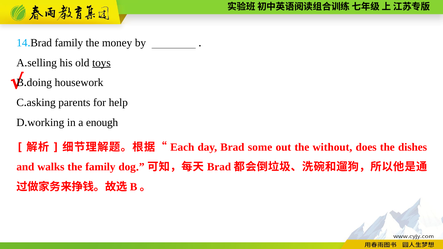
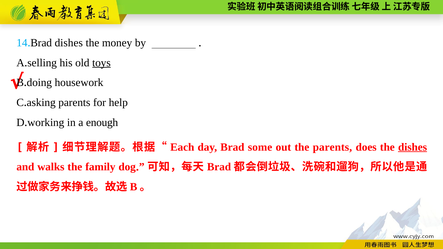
Brad family: family -> dishes (69, 43)
the without: without -> parents (332, 147)
dishes underline: none -> present (413, 147)
